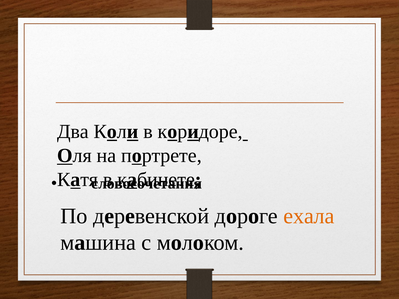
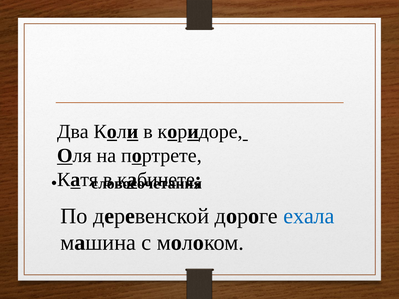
ехала colour: orange -> blue (309, 216)
